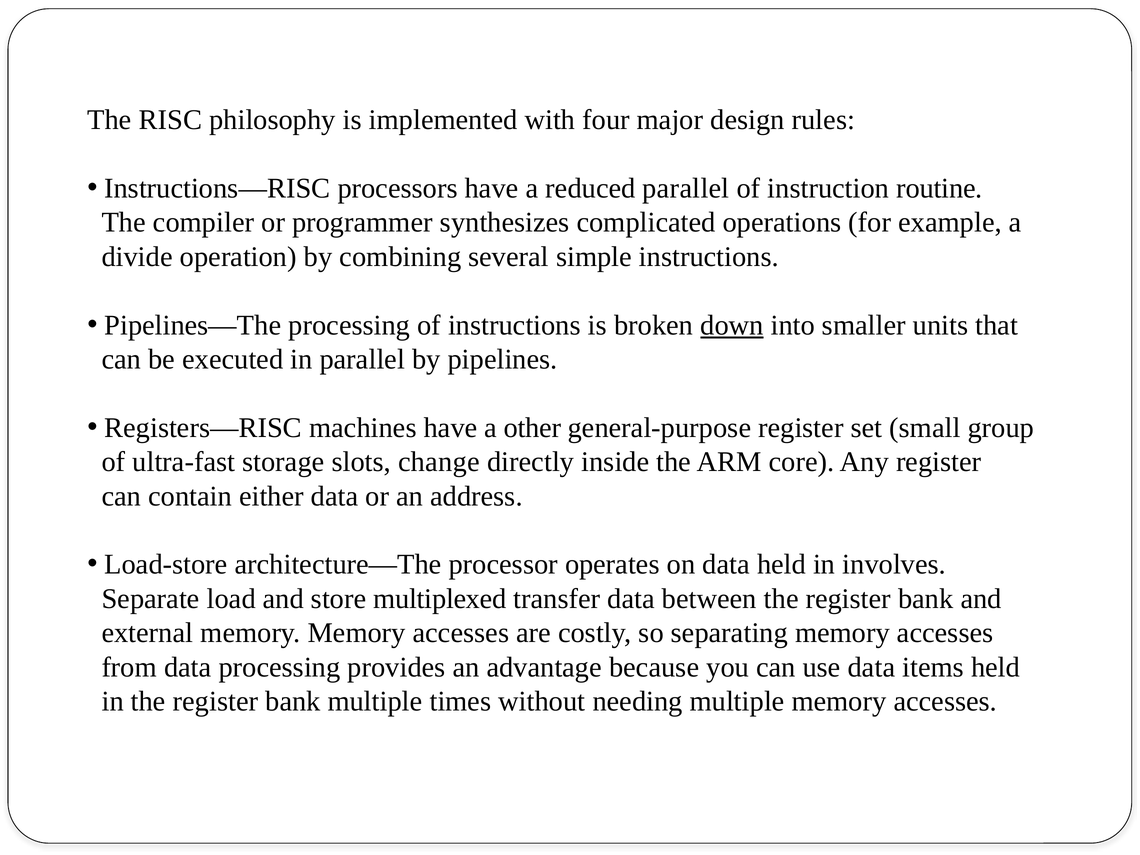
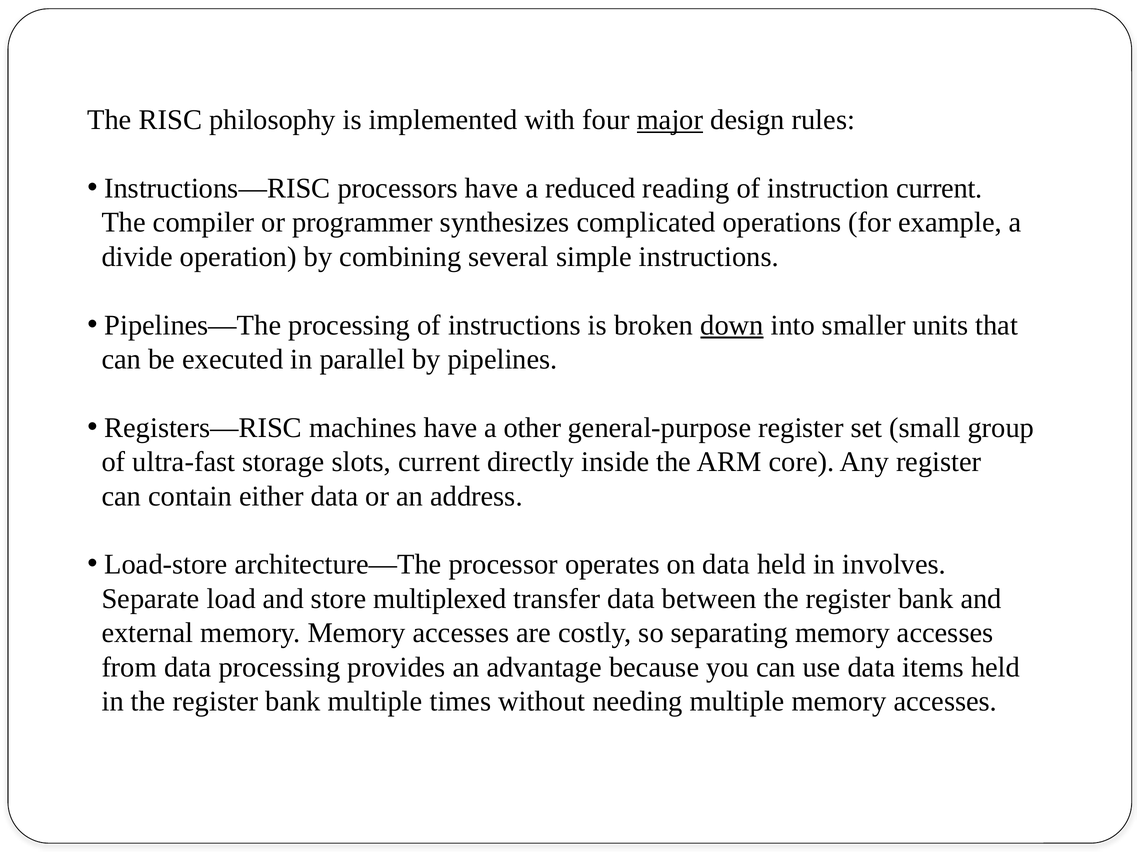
major underline: none -> present (670, 120)
reduced parallel: parallel -> reading (686, 188)
instruction routine: routine -> current (939, 188)
slots change: change -> current (439, 462)
